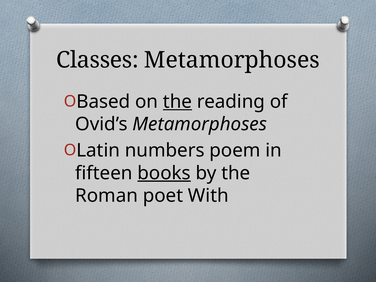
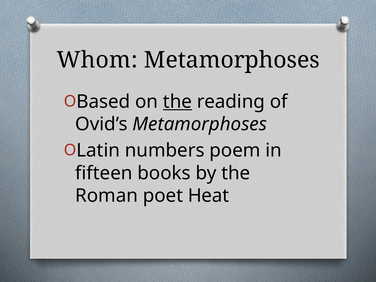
Classes: Classes -> Whom (97, 60)
books underline: present -> none (164, 173)
With: With -> Heat (208, 196)
